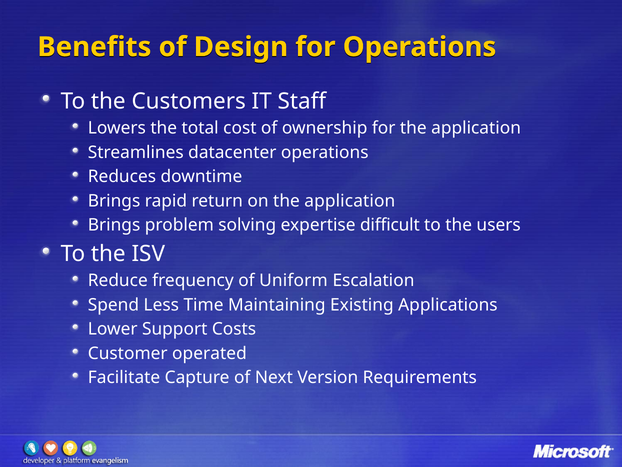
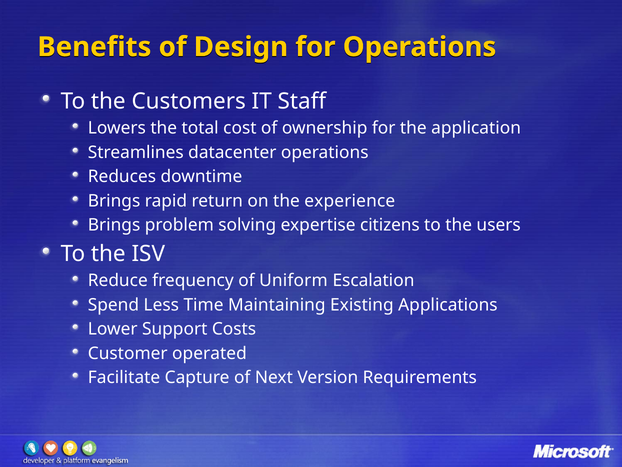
on the application: application -> experience (350, 201)
difficult: difficult -> citizens (390, 225)
